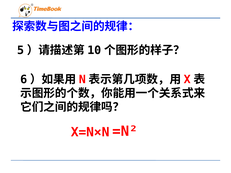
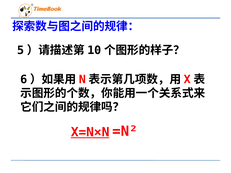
X=N×N underline: none -> present (90, 132)
